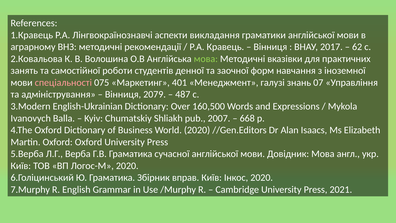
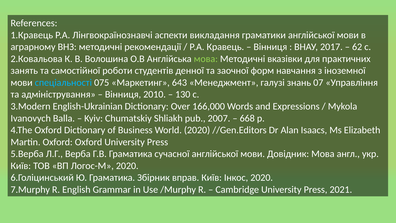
спеціальності colour: pink -> light blue (63, 82)
401: 401 -> 643 (179, 82)
2079: 2079 -> 2010 (155, 94)
487: 487 -> 130 (183, 94)
160,500: 160,500 -> 166,000 (209, 106)
